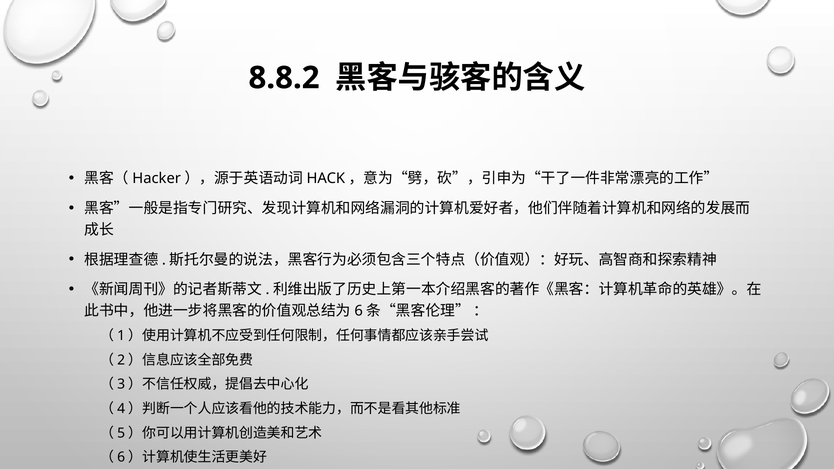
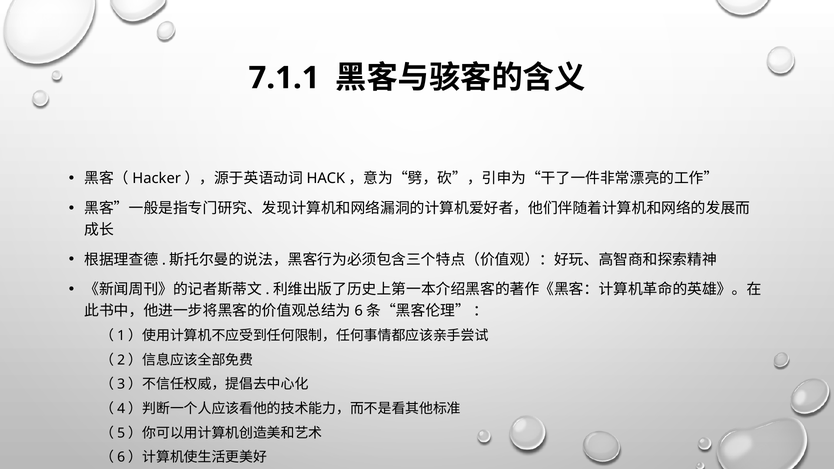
8.8.2: 8.8.2 -> 7.1.1 (284, 78)
